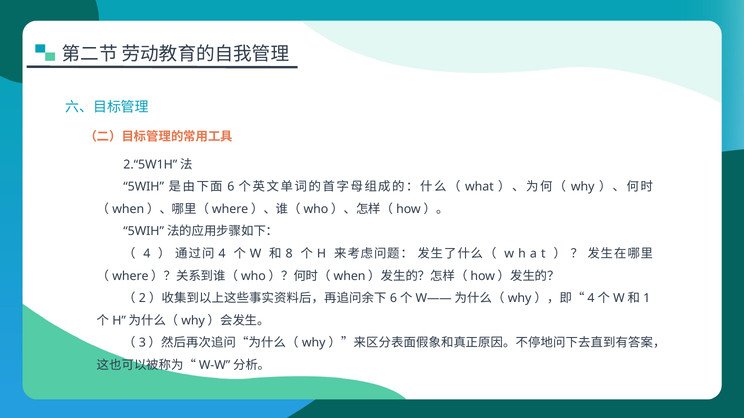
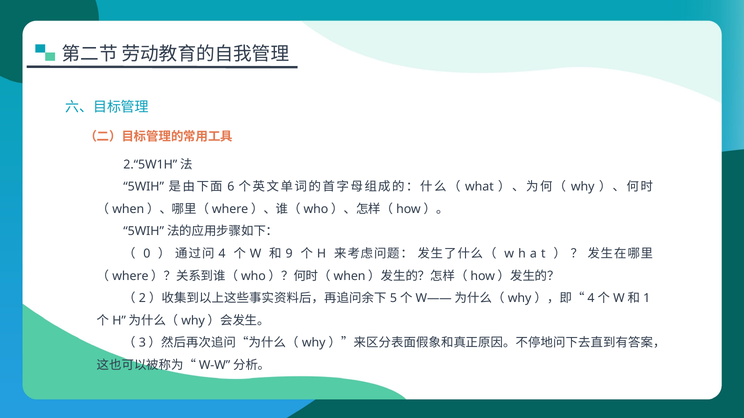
4: 4 -> 0 (147, 254)
8: 8 -> 9 (289, 254)
6: 6 -> 5 (393, 299)
